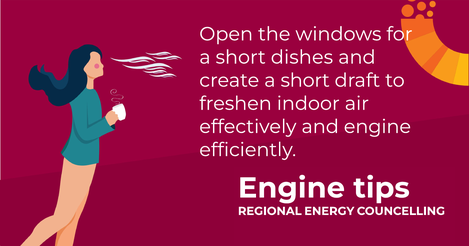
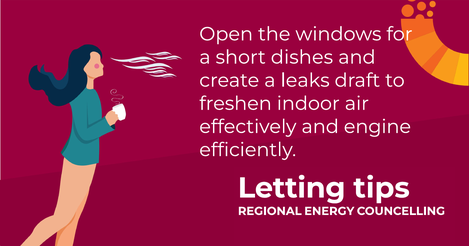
create a short: short -> leaks (305, 80)
Engine: Engine -> Letting (292, 188)
